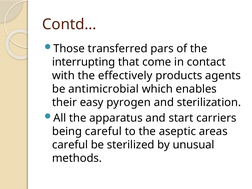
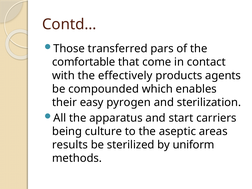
interrupting: interrupting -> comfortable (84, 62)
antimicrobial: antimicrobial -> compounded (104, 89)
being careful: careful -> culture (103, 131)
careful: careful -> results (70, 145)
unusual: unusual -> uniform (194, 145)
